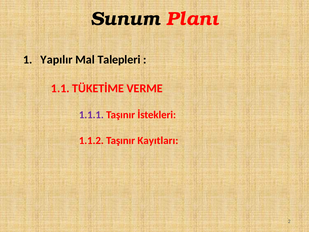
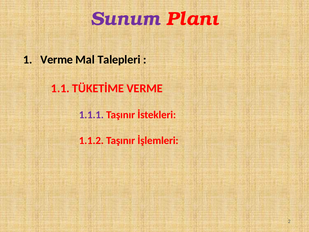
Sunum colour: black -> purple (125, 19)
Yapılır: Yapılır -> Verme (57, 60)
Kayıtları: Kayıtları -> İşlemleri (158, 141)
